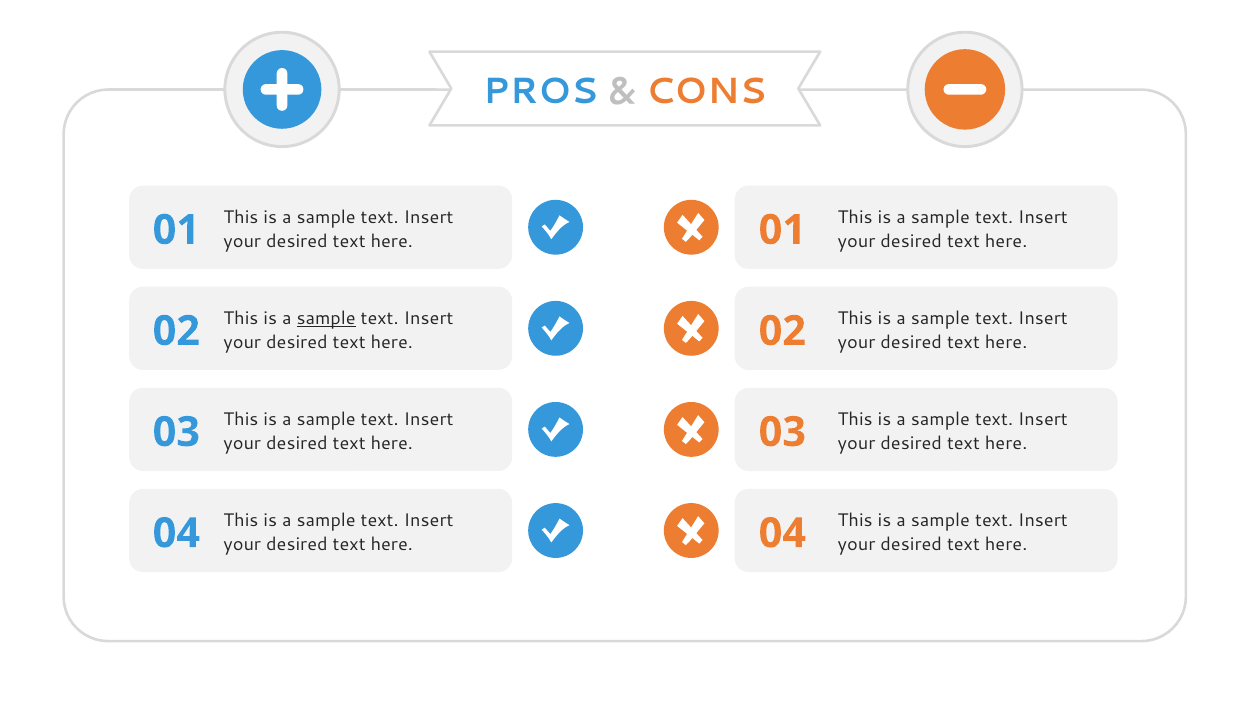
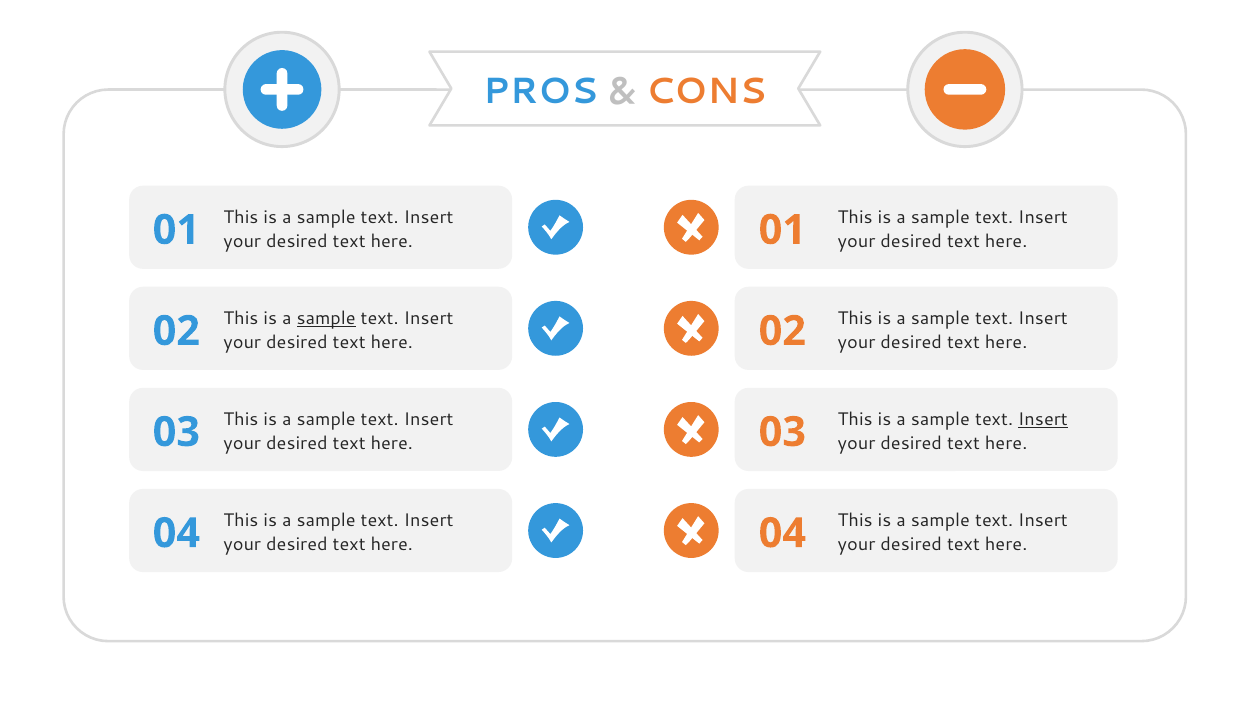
Insert underline: none -> present (1043, 420)
